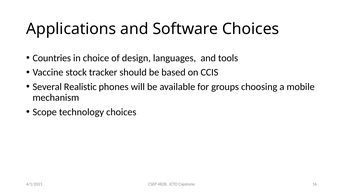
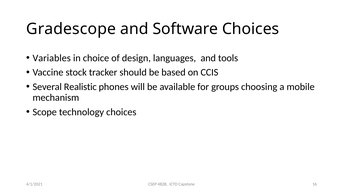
Applications: Applications -> Gradescope (71, 29)
Countries: Countries -> Variables (52, 58)
